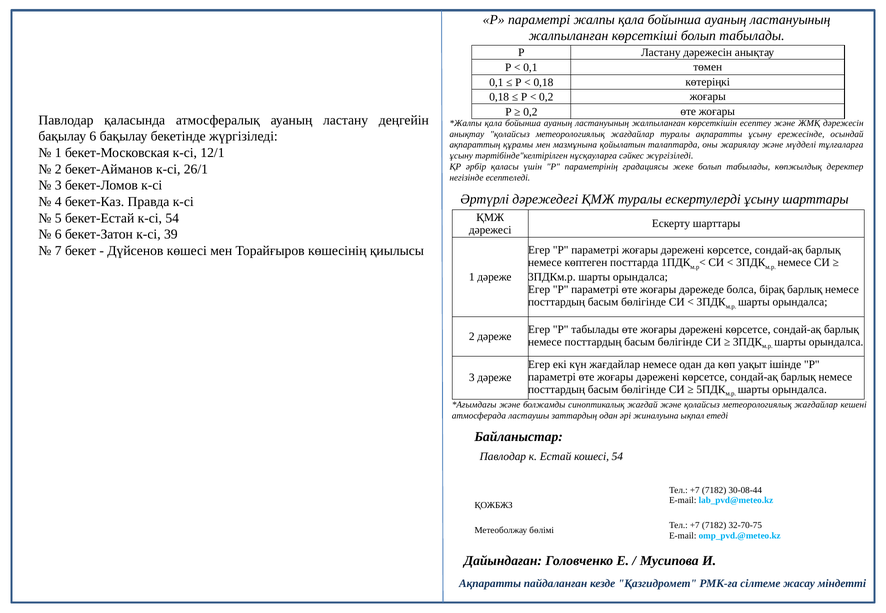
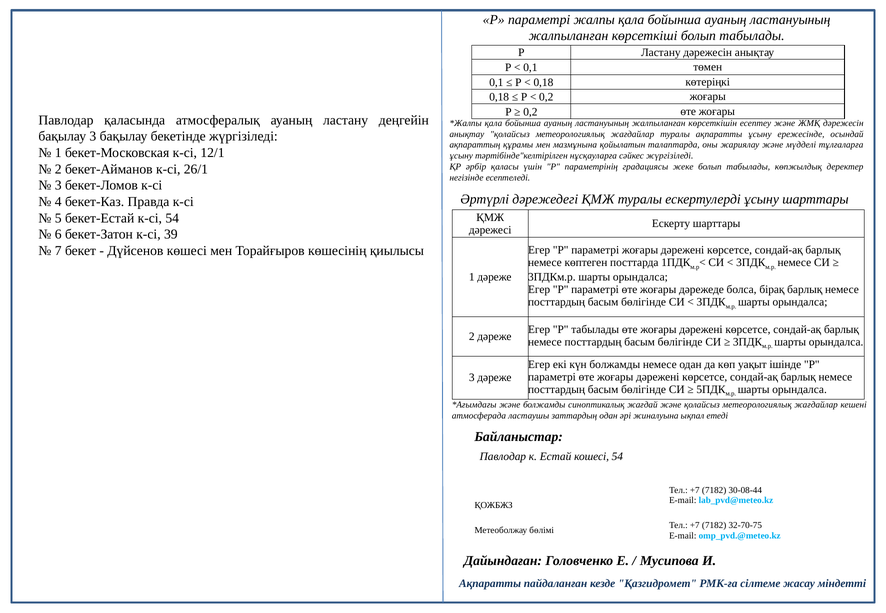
бақылау 6: 6 -> 3 (93, 137)
күн жағдайлар: жағдайлар -> болжамды (615, 365)
